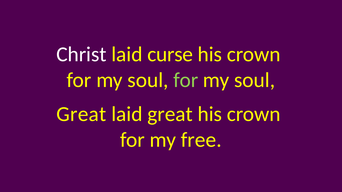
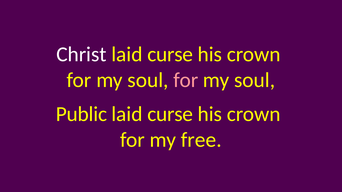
for colour: light green -> pink (186, 80)
Great: Great -> Public (82, 114)
great: great -> curse (170, 114)
